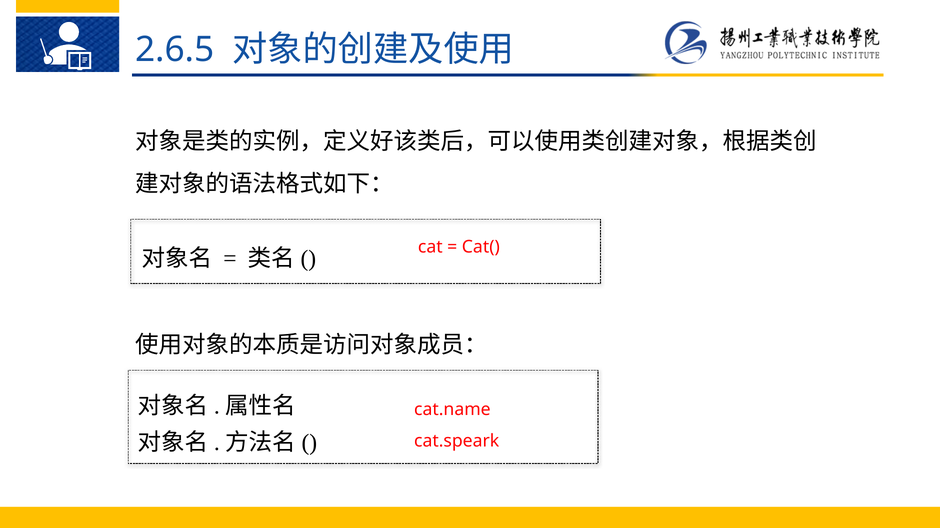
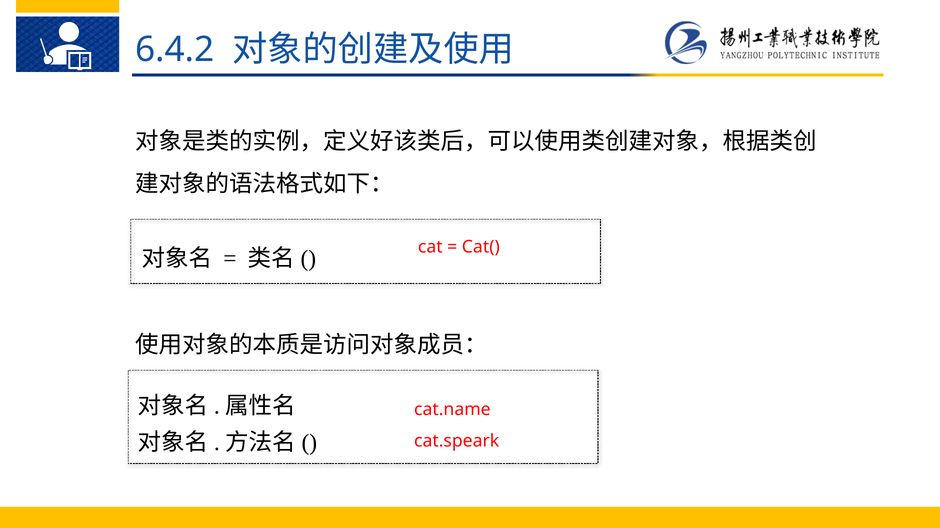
2.6.5: 2.6.5 -> 6.4.2 (175, 50)
